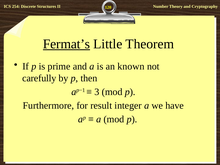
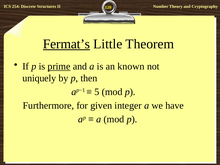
prime underline: none -> present (59, 66)
carefully: carefully -> uniquely (39, 78)
3: 3 -> 5 (97, 92)
result: result -> given (101, 106)
